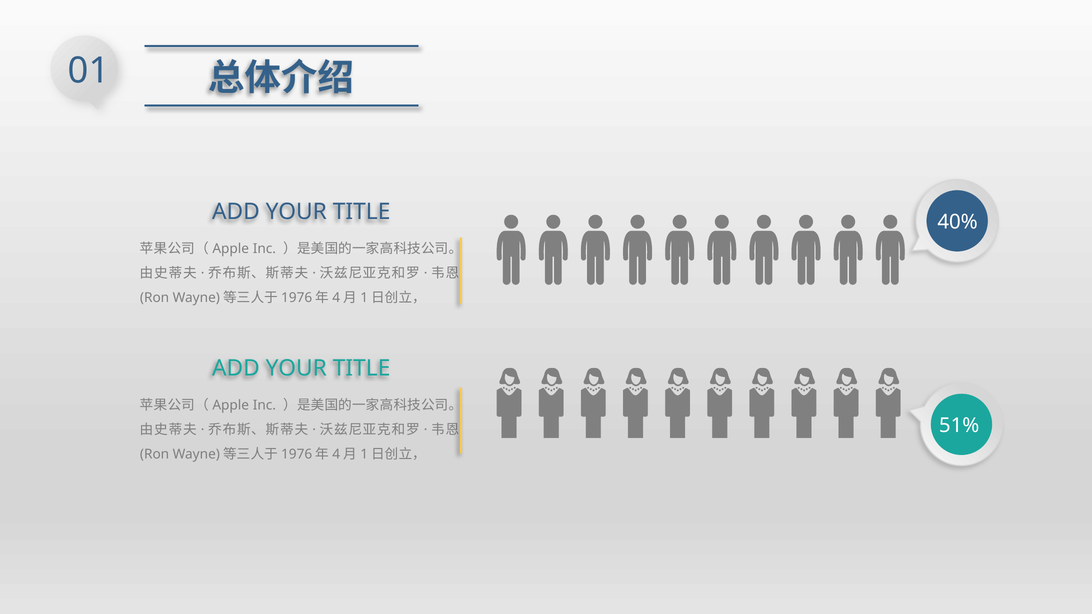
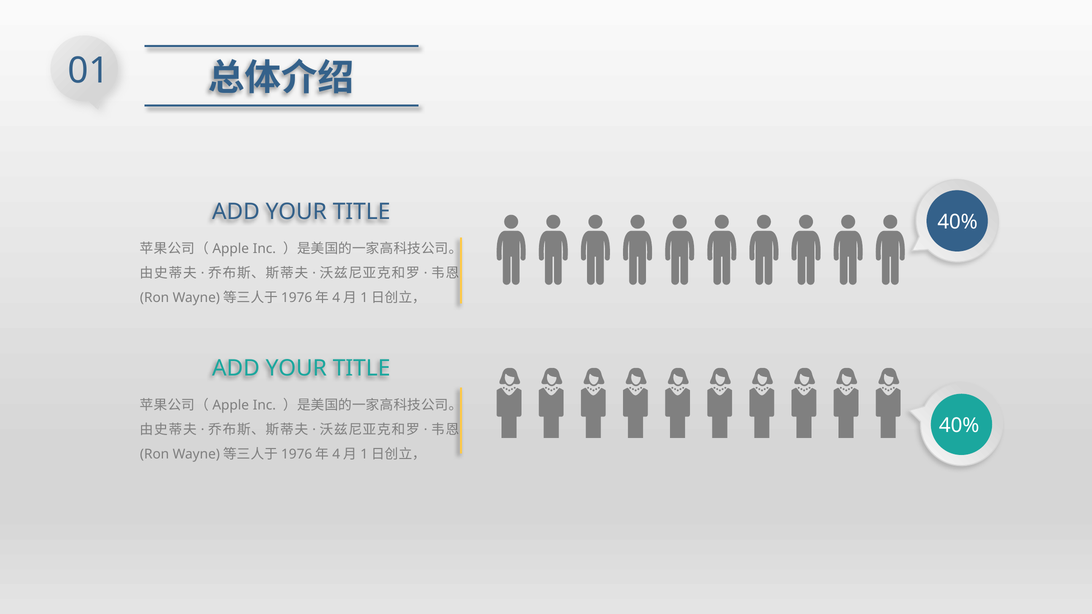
51%: 51% -> 40% (959, 426)
